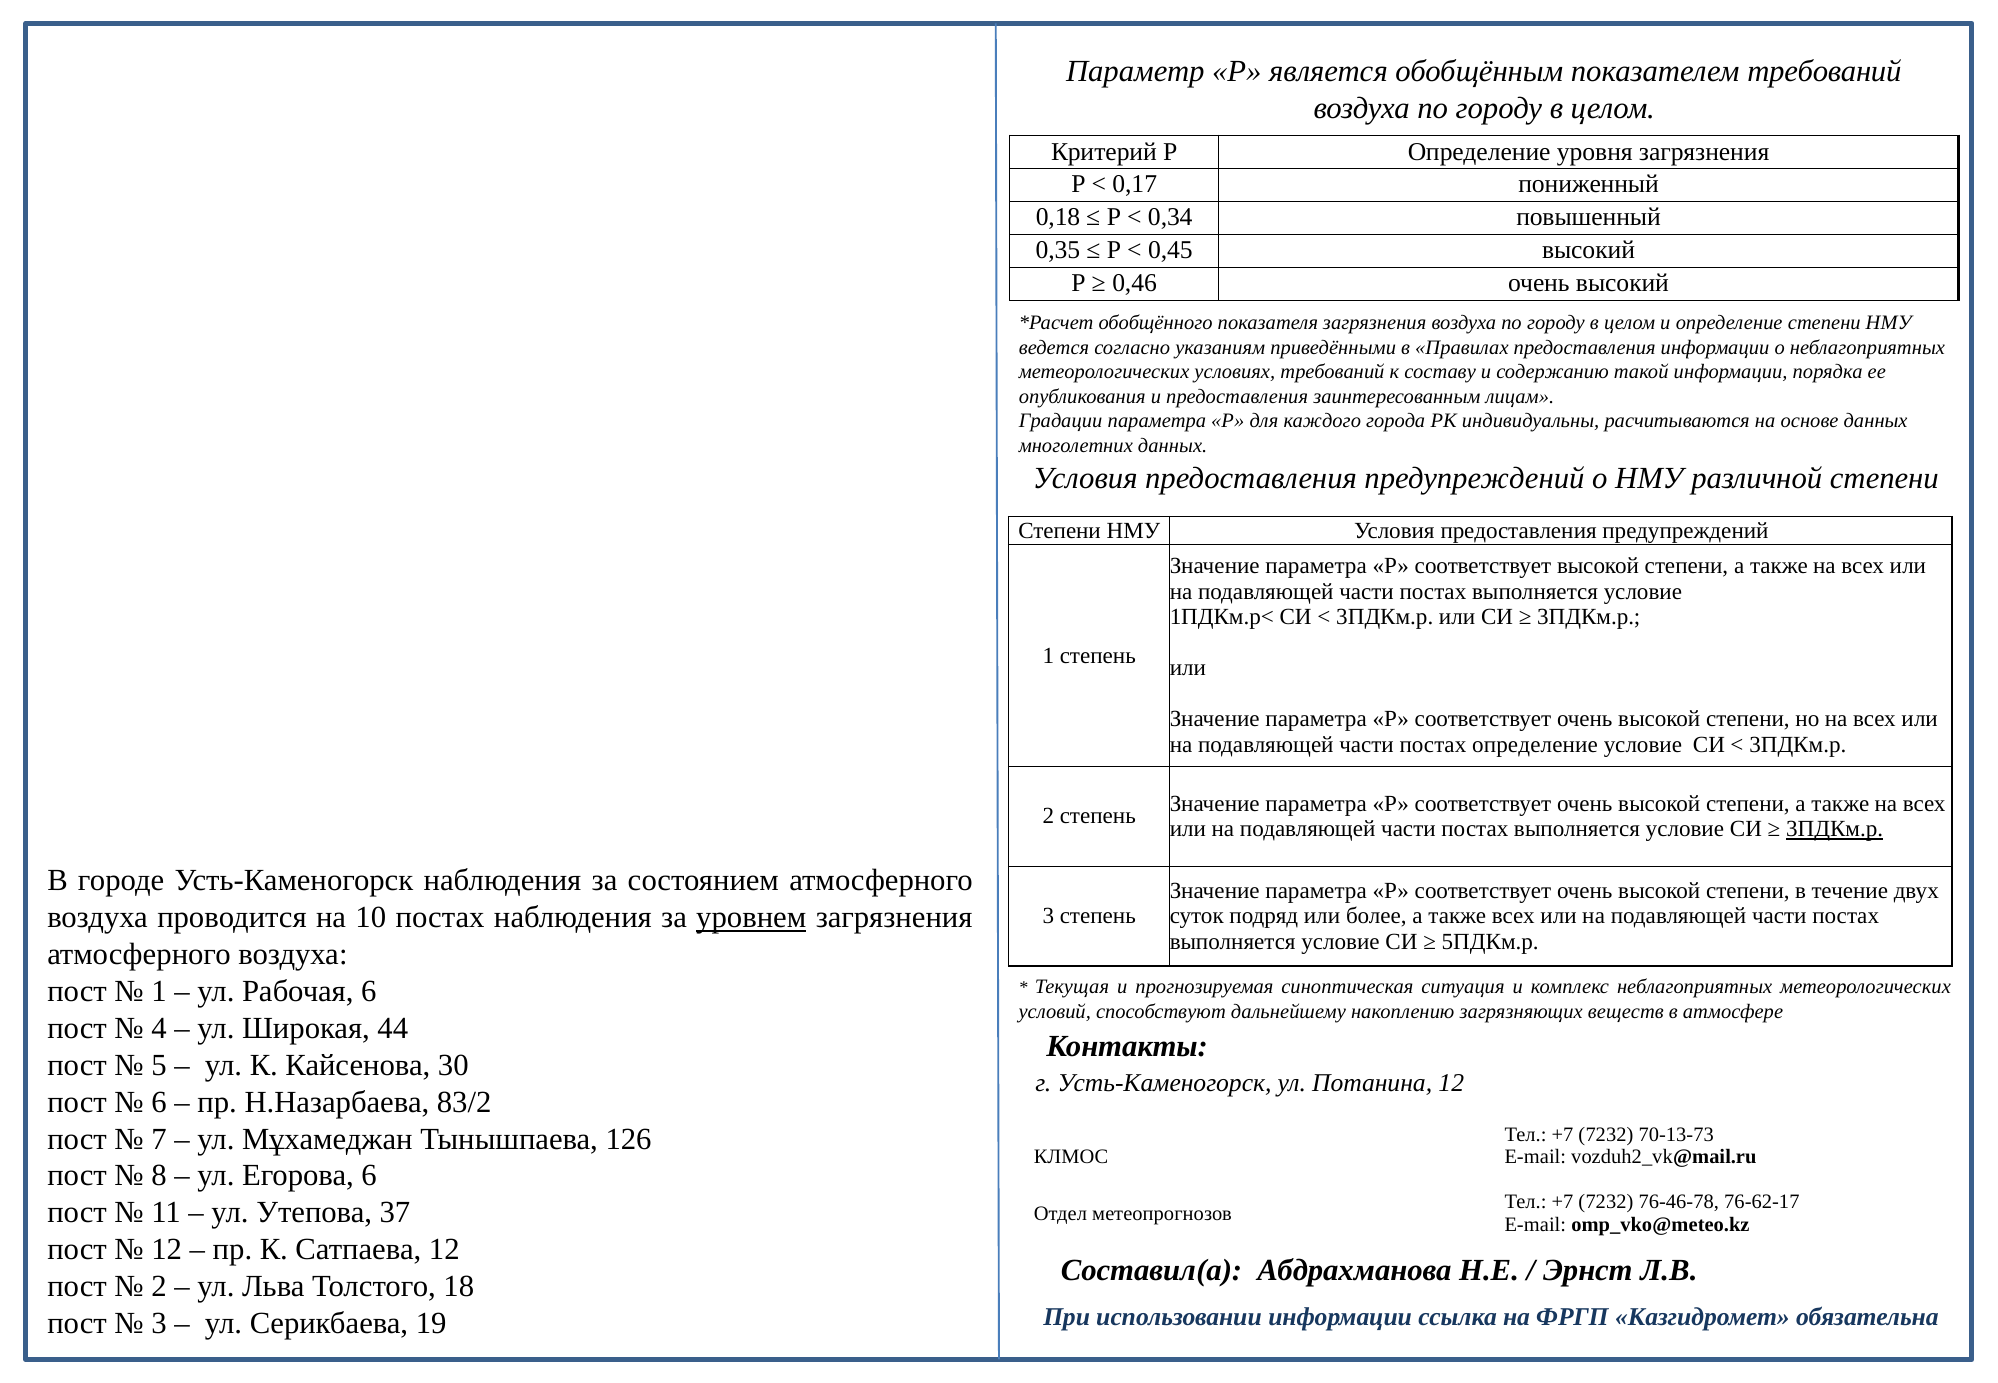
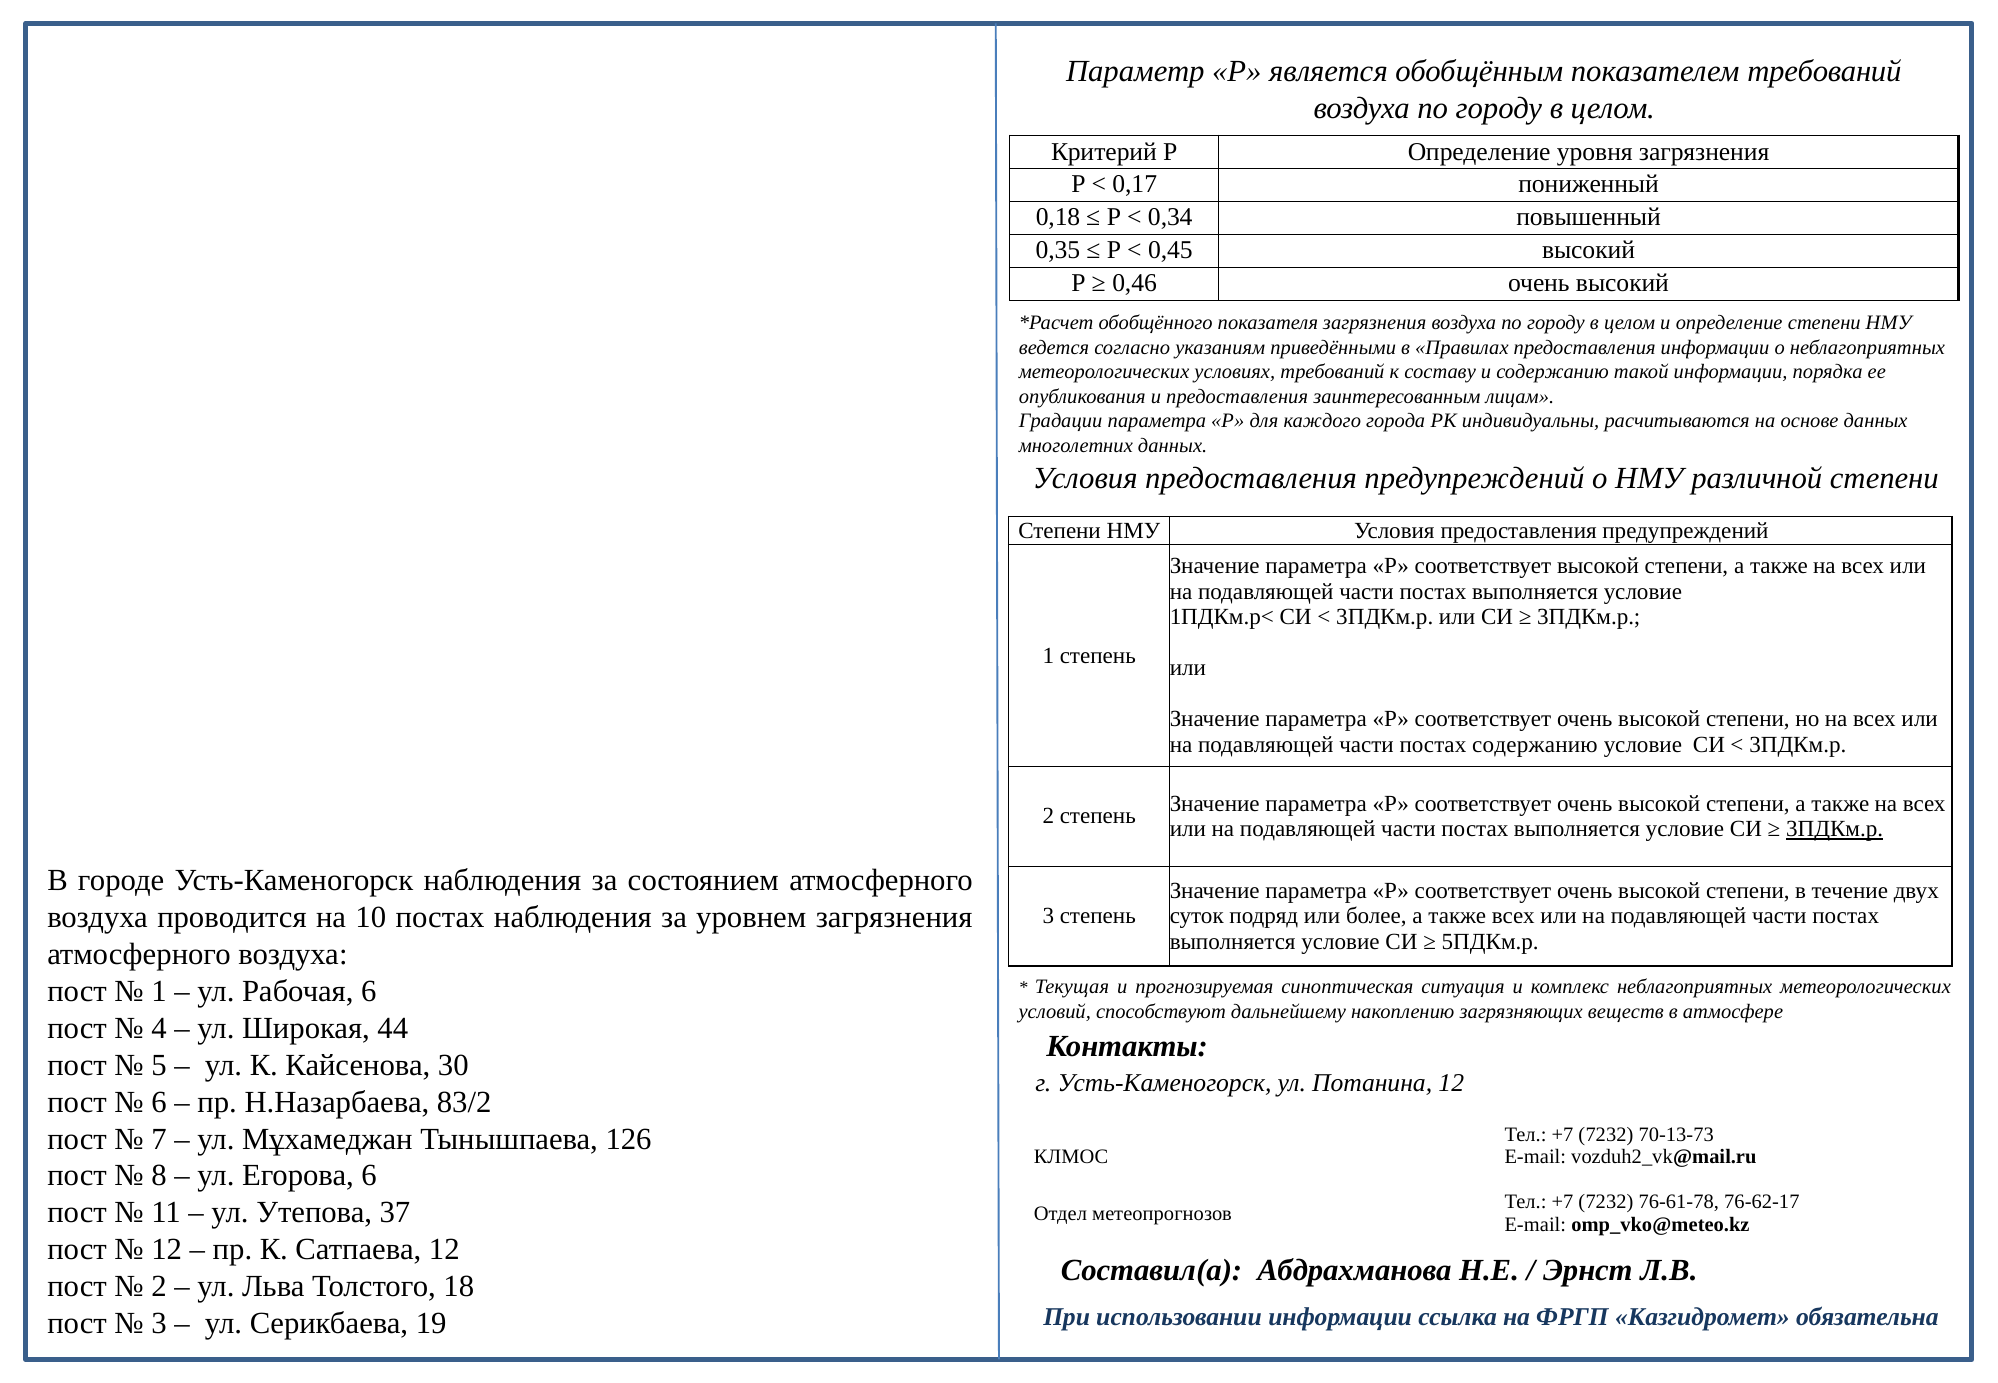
постах определение: определение -> содержанию (1535, 745)
уровнем underline: present -> none (751, 918)
76-46-78: 76-46-78 -> 76-61-78 (1679, 1202)
